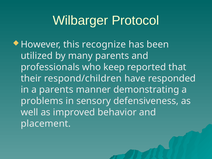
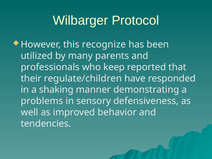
respond/children: respond/children -> regulate/children (83, 78)
a parents: parents -> shaking (56, 90)
placement: placement -> tendencies (46, 124)
